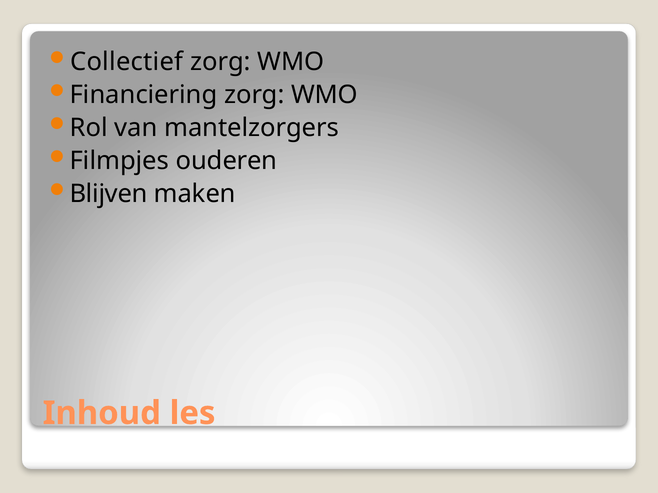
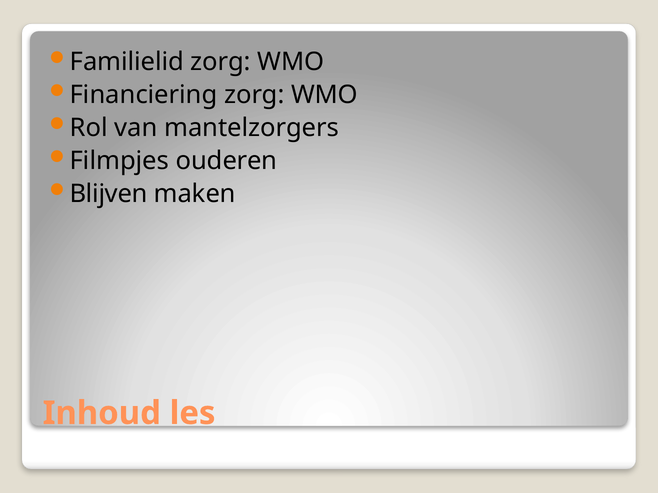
Collectief: Collectief -> Familielid (127, 62)
